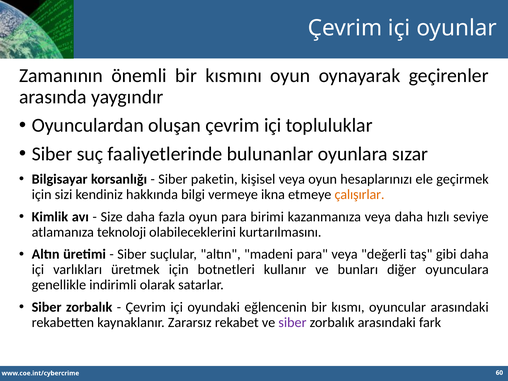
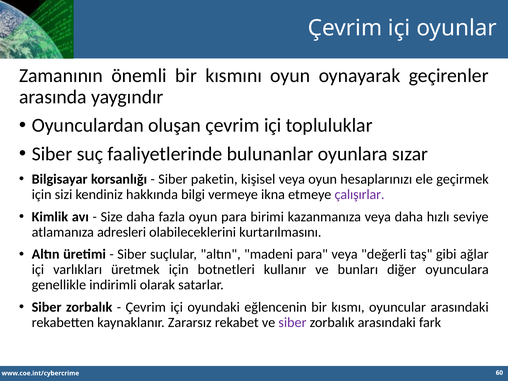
çalışırlar colour: orange -> purple (360, 194)
teknoloji: teknoloji -> adresleri (122, 232)
gibi daha: daha -> ağlar (474, 254)
